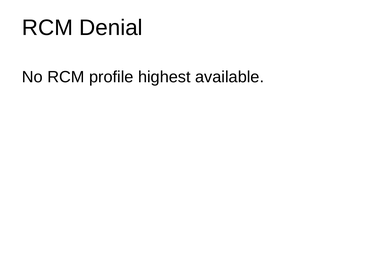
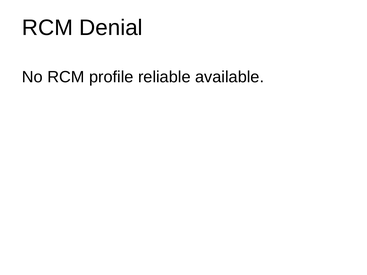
highest: highest -> reliable (164, 77)
